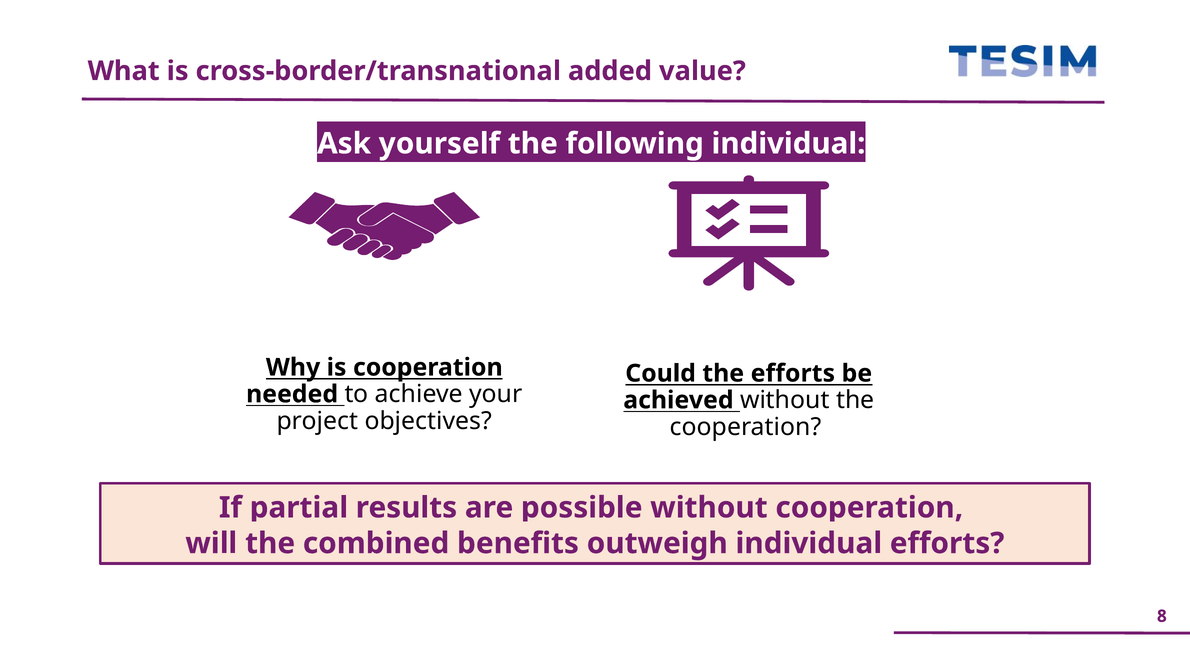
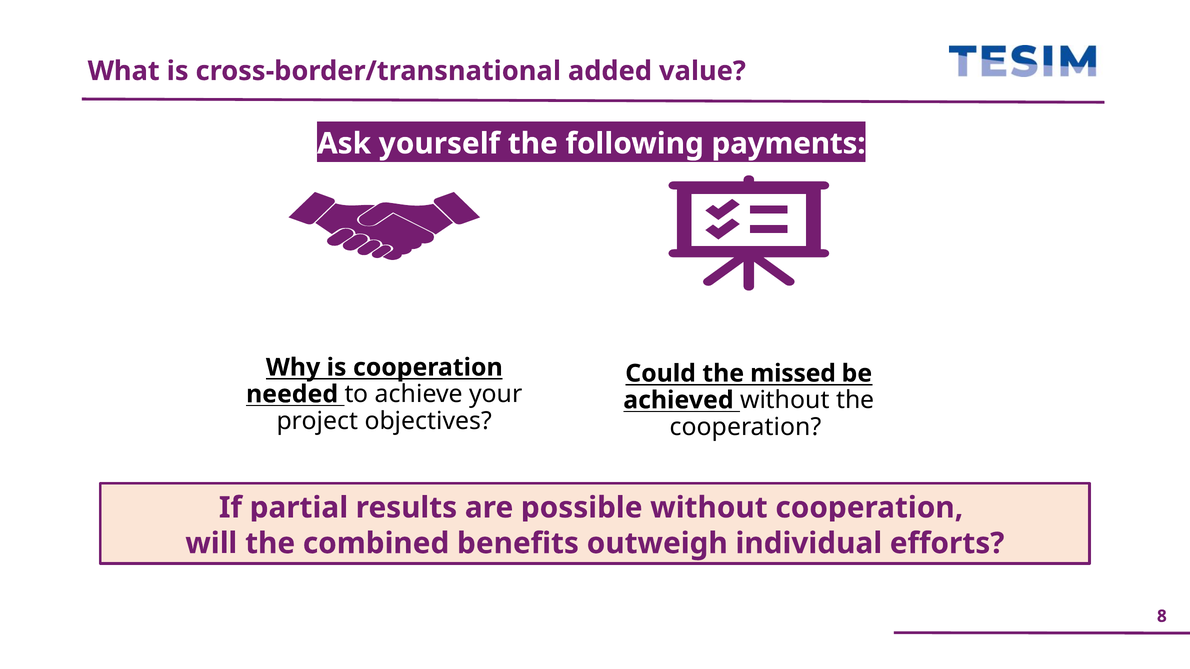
following individual: individual -> payments (789, 144)
the efforts: efforts -> missed (793, 374)
